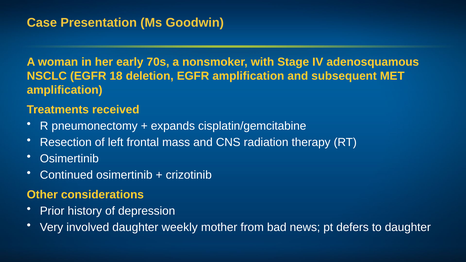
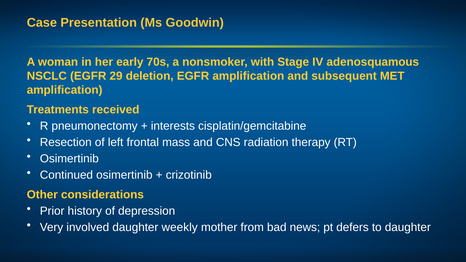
18: 18 -> 29 (116, 76)
expands: expands -> interests (173, 126)
